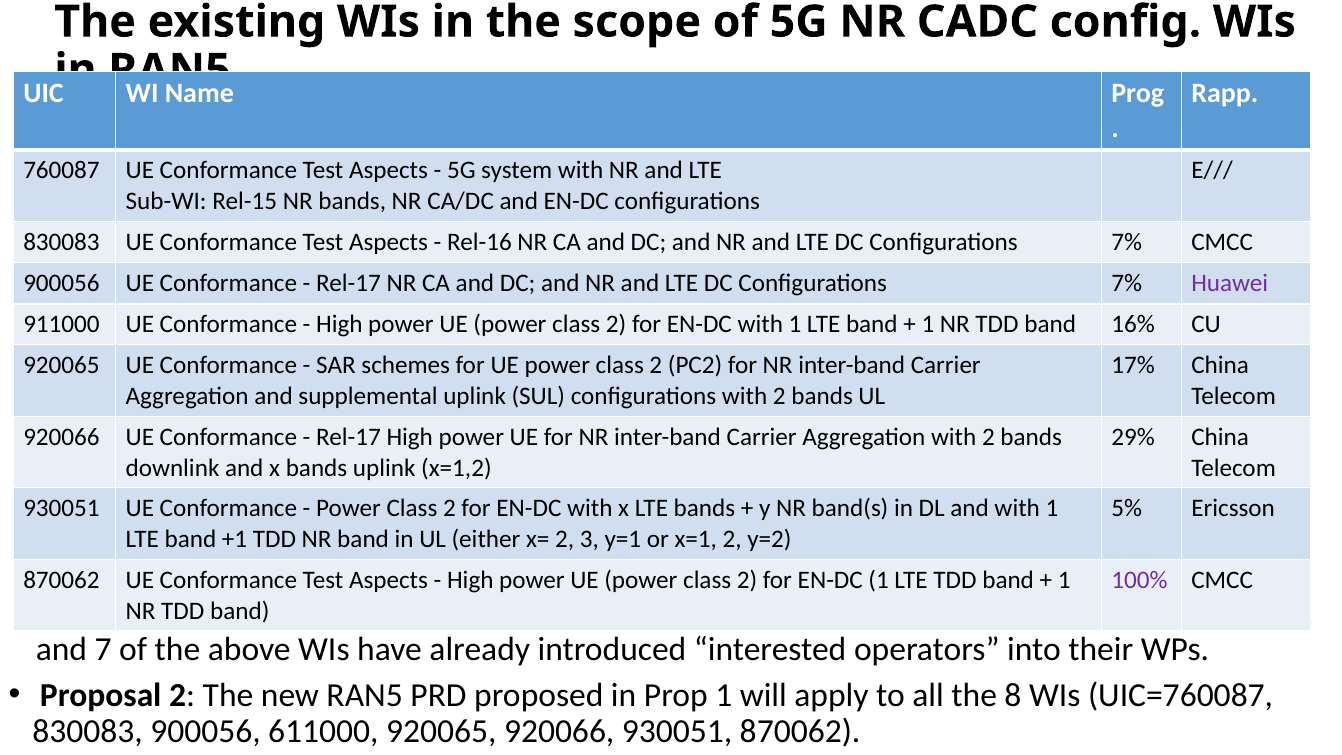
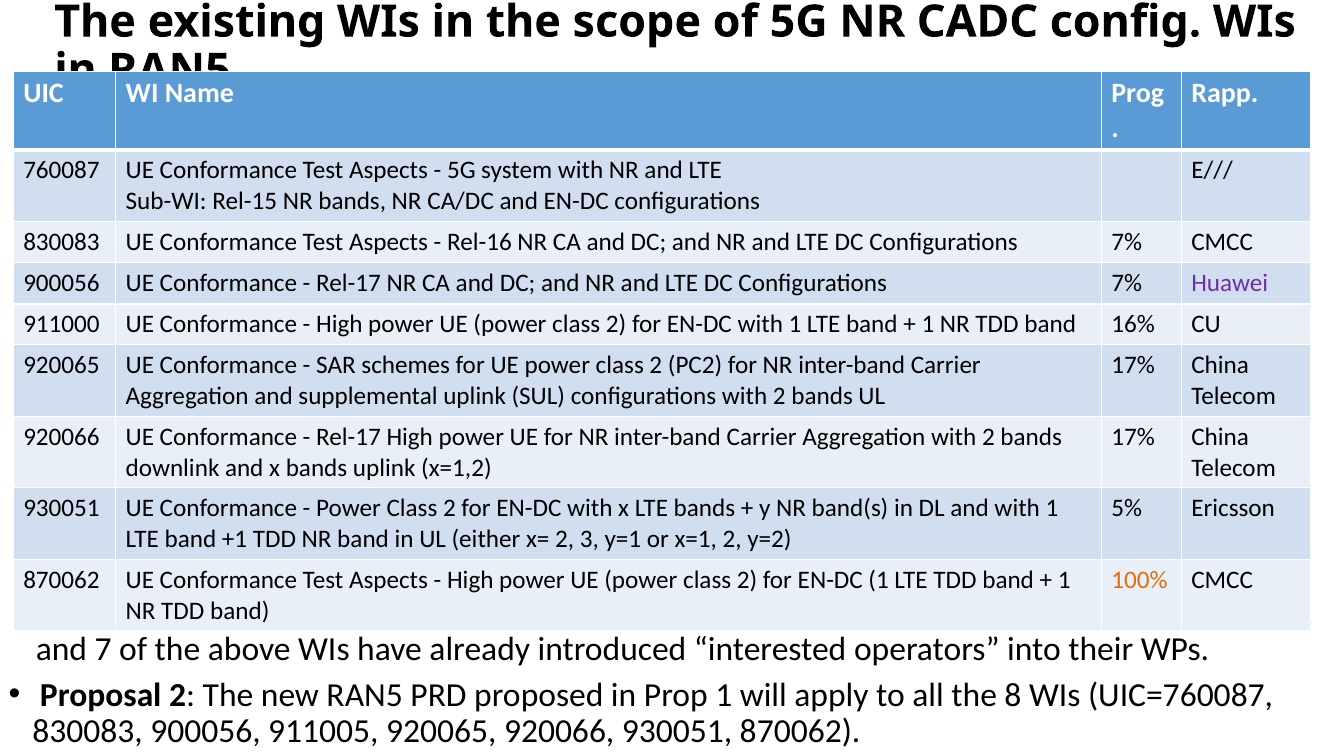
29%: 29% -> 17% (1133, 437)
100% colour: purple -> orange (1139, 580)
611000: 611000 -> 911005 (323, 732)
